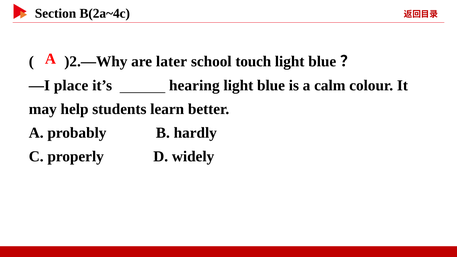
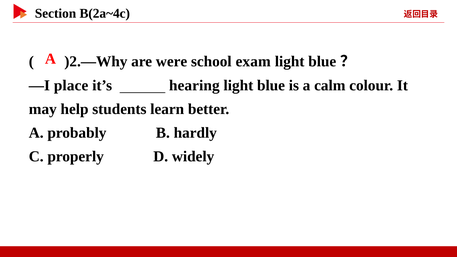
later: later -> were (172, 62)
touch: touch -> exam (253, 62)
